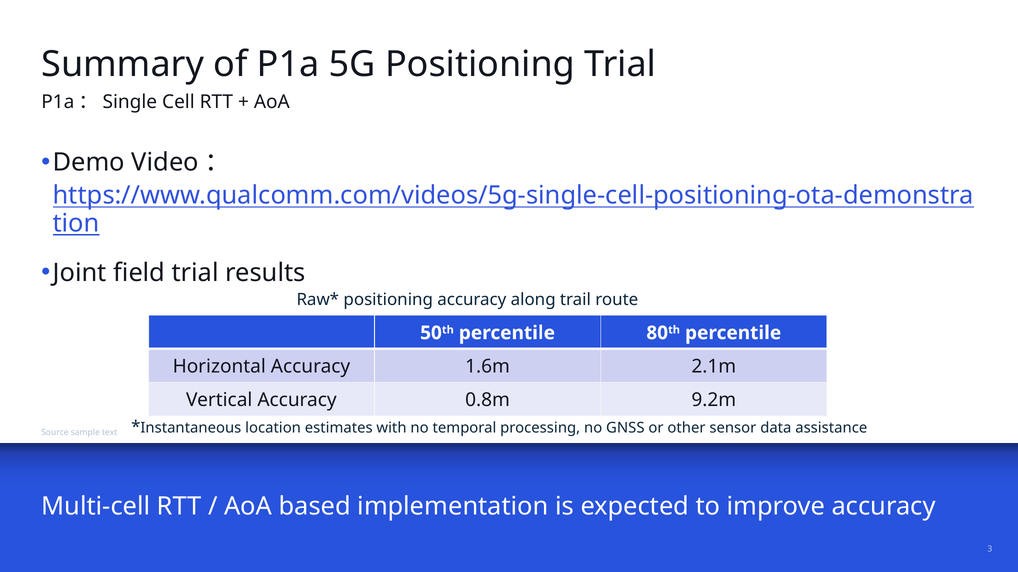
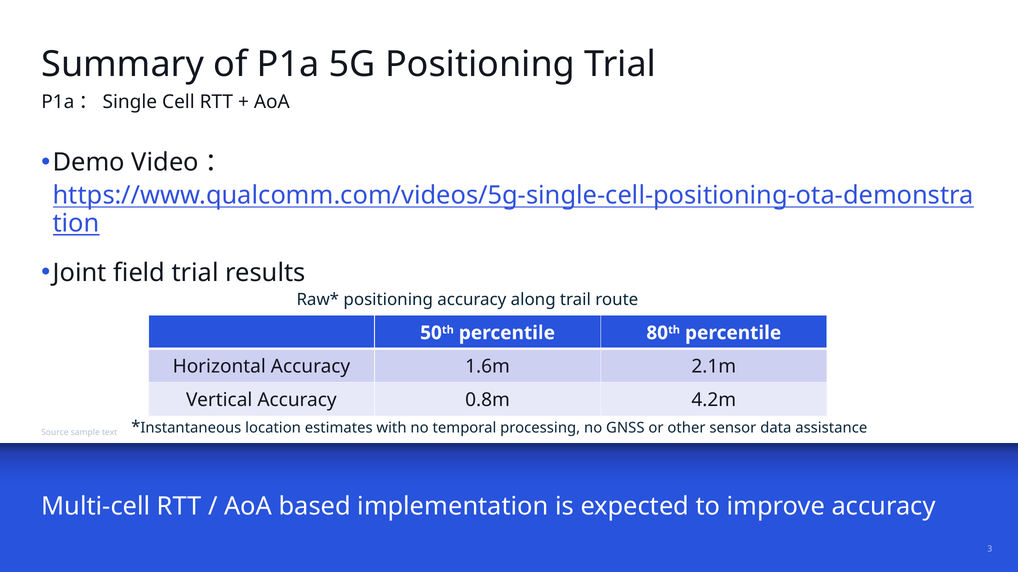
9.2m: 9.2m -> 4.2m (714, 401)
